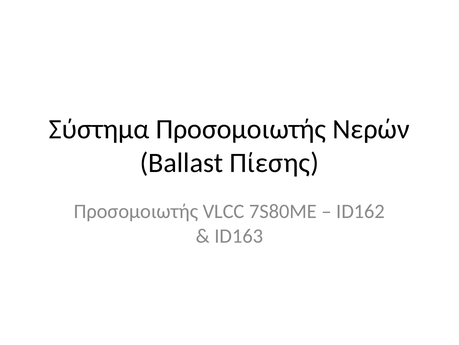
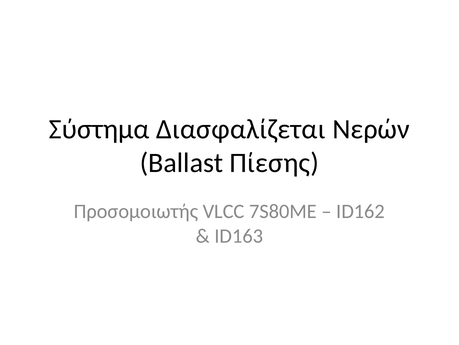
Σύστημα Προσομοιωτής: Προσομοιωτής -> Διασφαλίζεται (241, 129)
